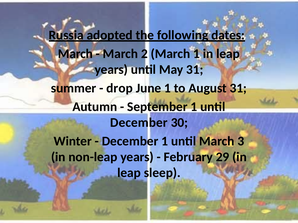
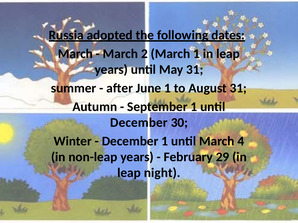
drop: drop -> after (120, 88)
3: 3 -> 4 (241, 141)
sleep: sleep -> night (162, 173)
